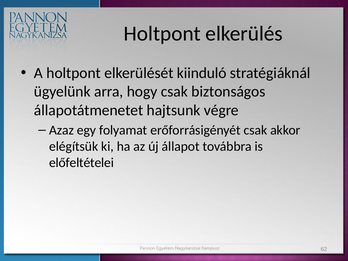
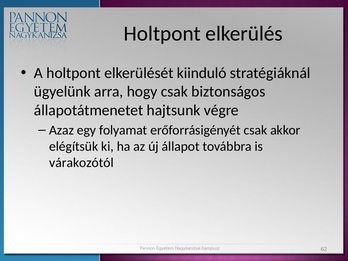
előfeltételei: előfeltételei -> várakozótól (81, 163)
